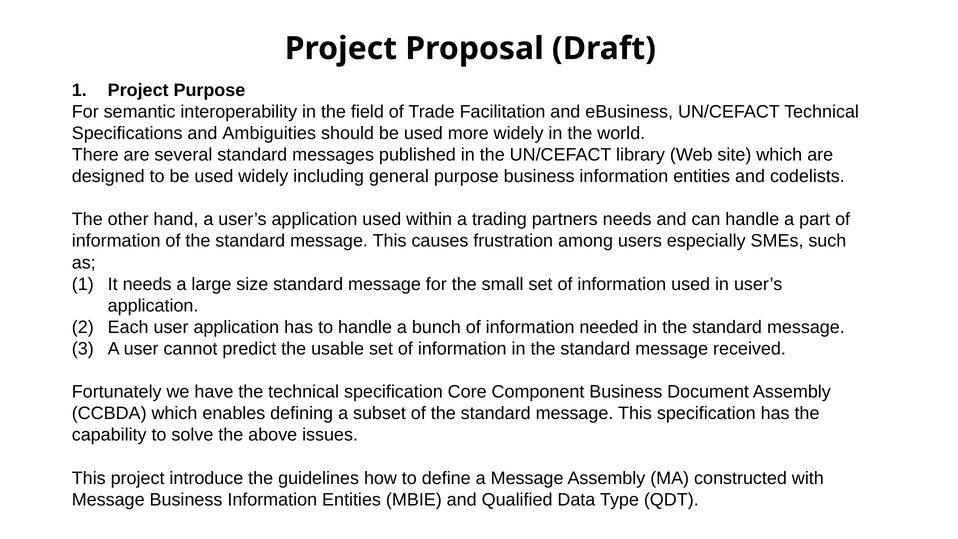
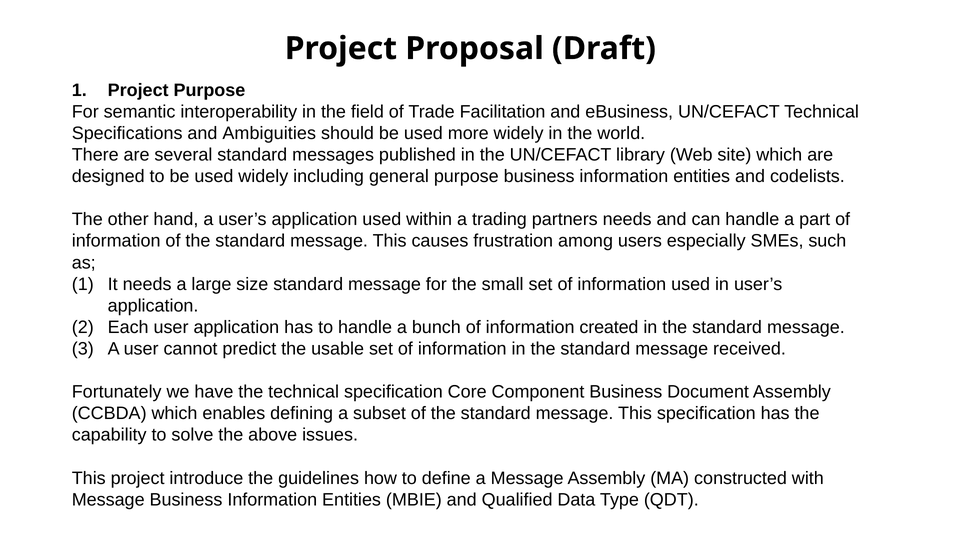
needed: needed -> created (609, 327)
